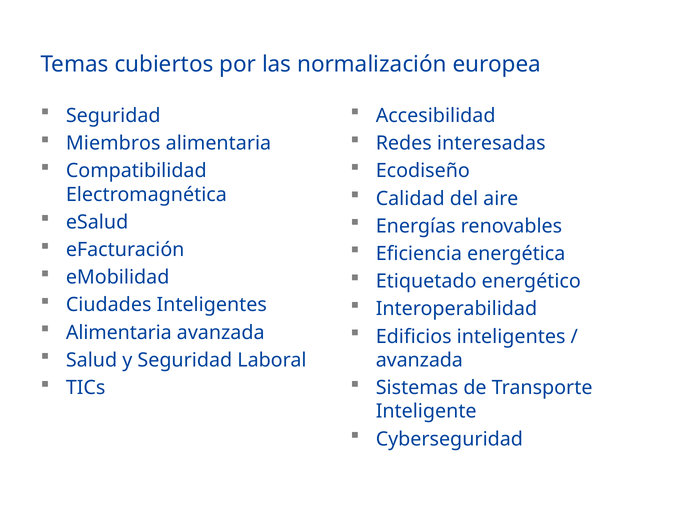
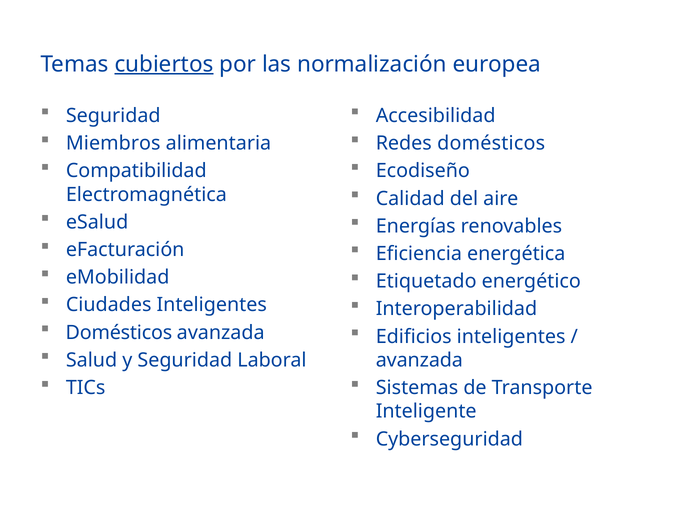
cubiertos underline: none -> present (164, 64)
Redes interesadas: interesadas -> domésticos (491, 143)
Alimentaria: Alimentaria -> Domésticos (119, 333)
